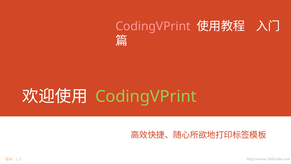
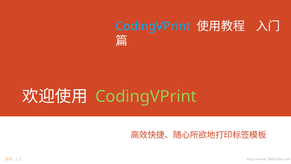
CodingVPrint colour: pink -> light blue (153, 26)
